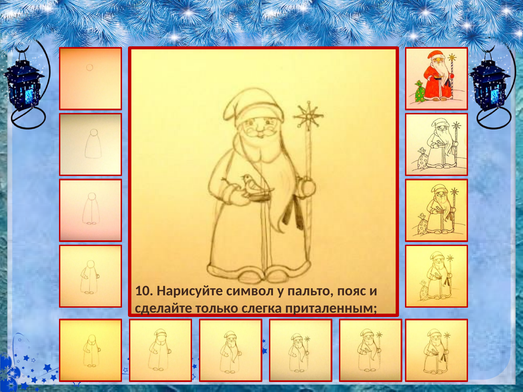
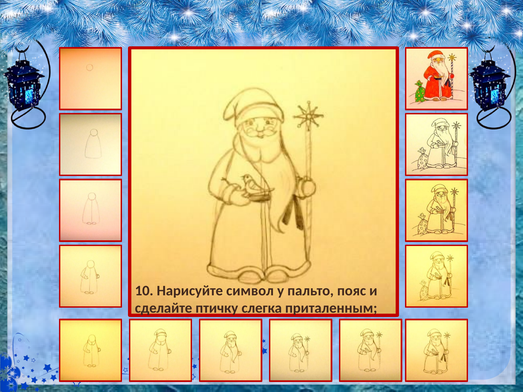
только: только -> птичку (217, 308)
